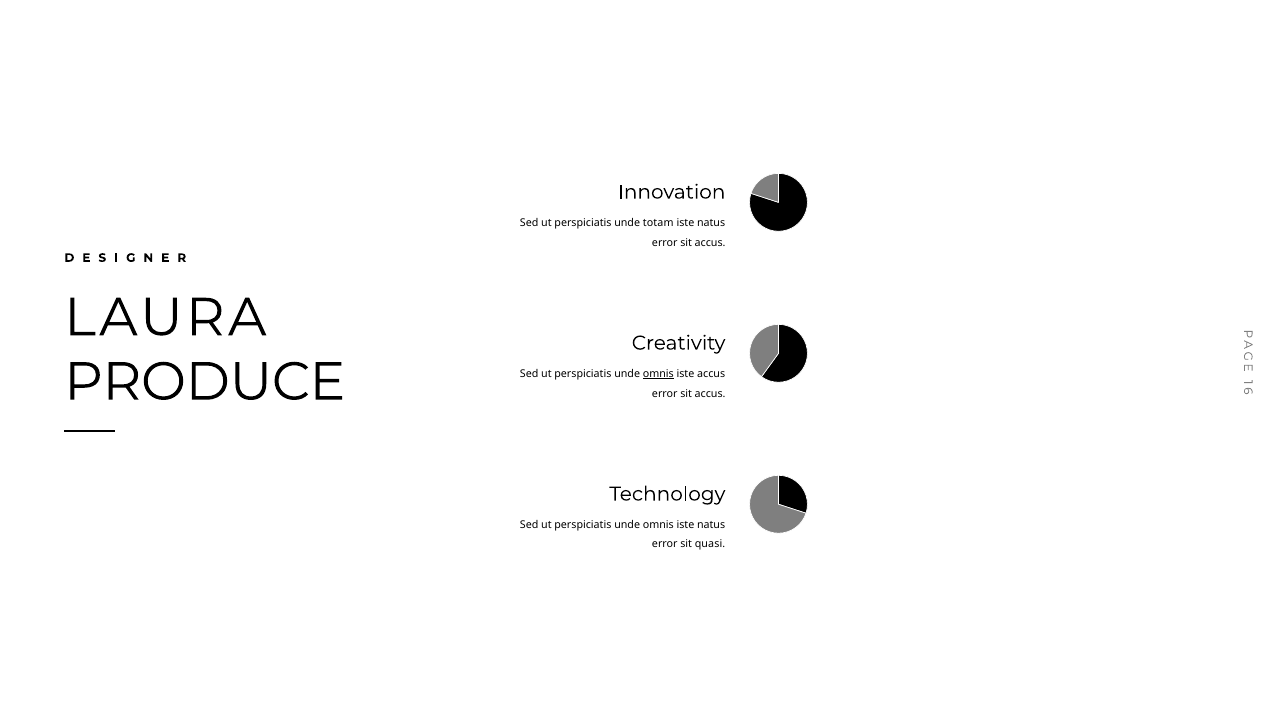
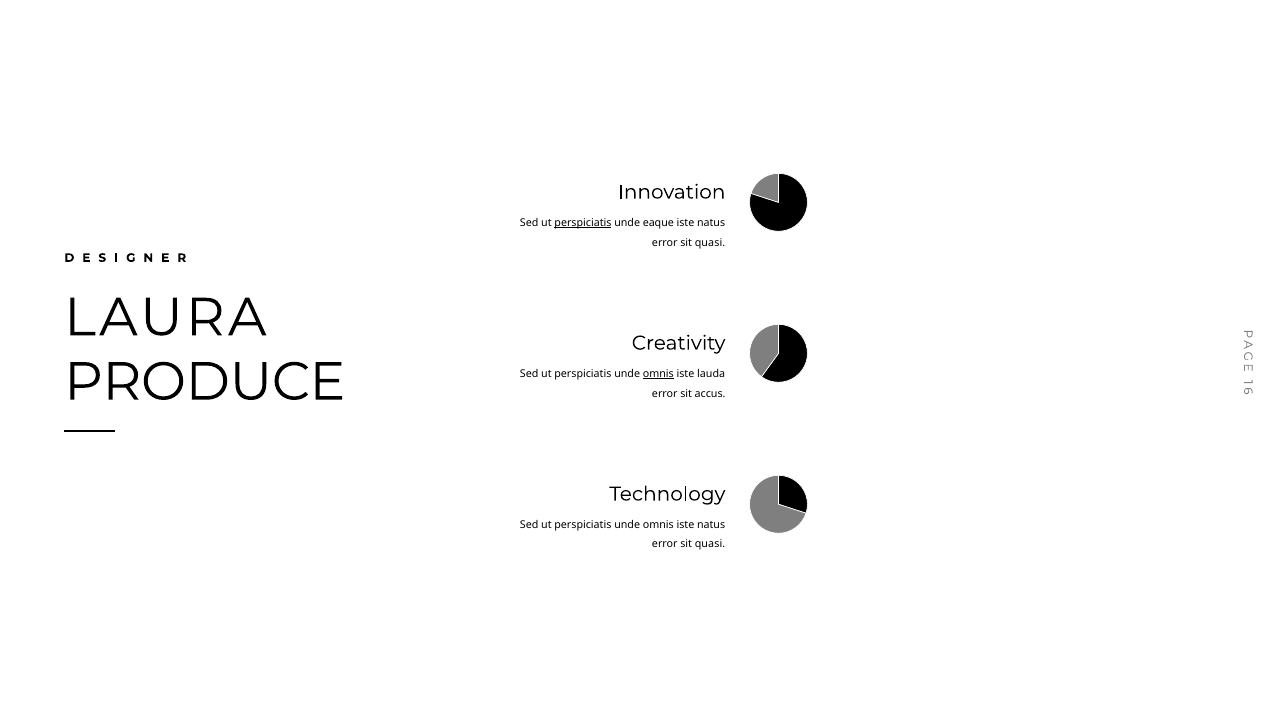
perspiciatis underline: none -> present (583, 223)
totam: totam -> eaque (658, 223)
accus: accus -> quasi (710, 242)
iste accus: accus -> lauda (711, 374)
